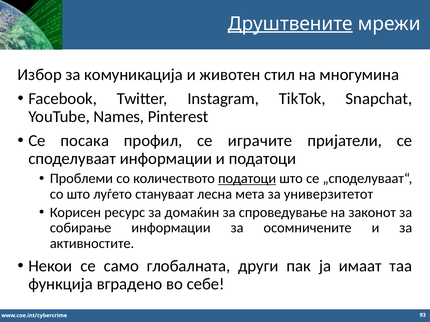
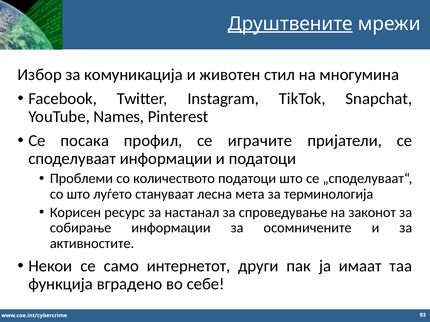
податоци underline: present -> none (247, 179)
универзитетот: универзитетот -> терминологија (329, 194)
домаќин: домаќин -> настанал (192, 213)
глобалната: глобалната -> интернетот (189, 266)
